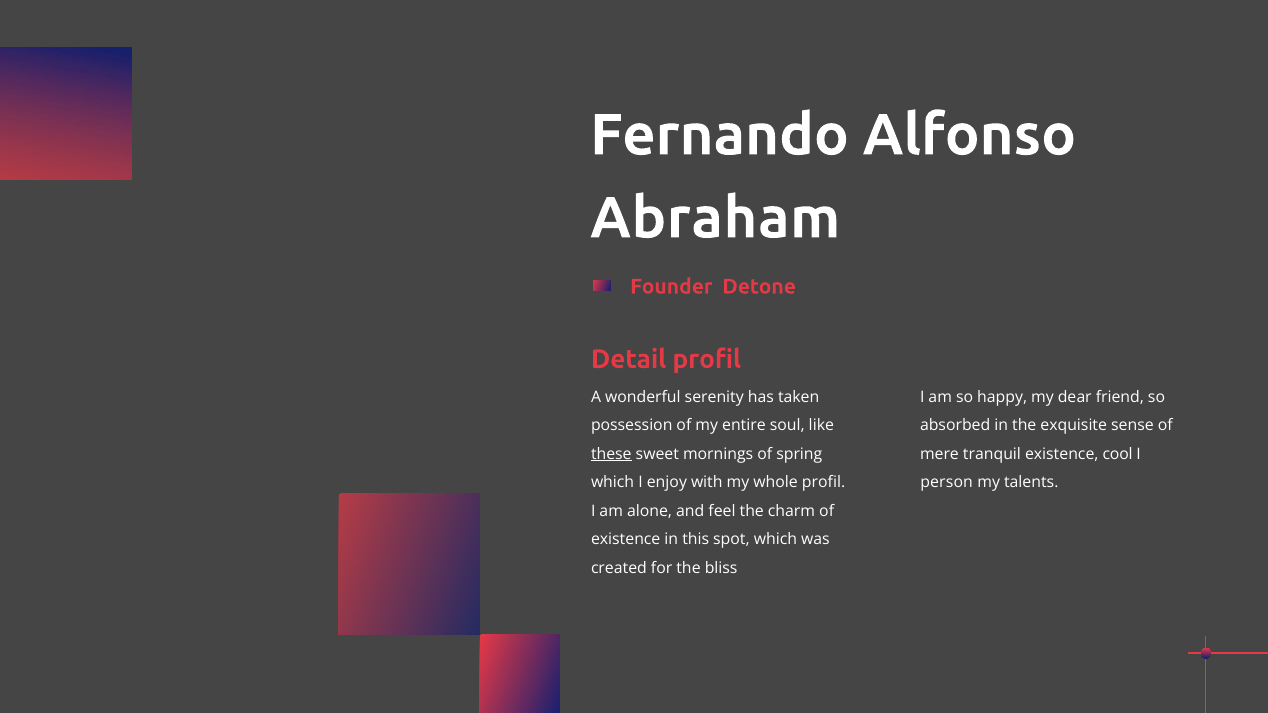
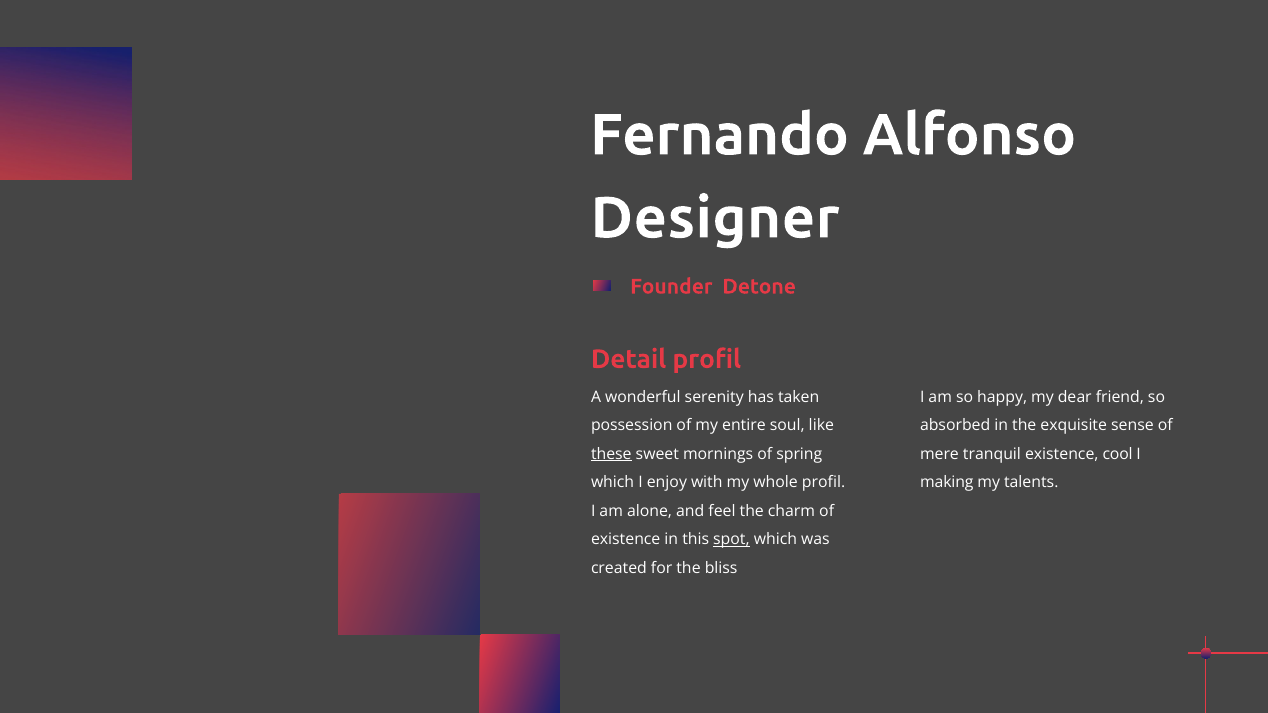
Abraham: Abraham -> Designer (715, 218)
person: person -> making (947, 483)
spot underline: none -> present (731, 540)
